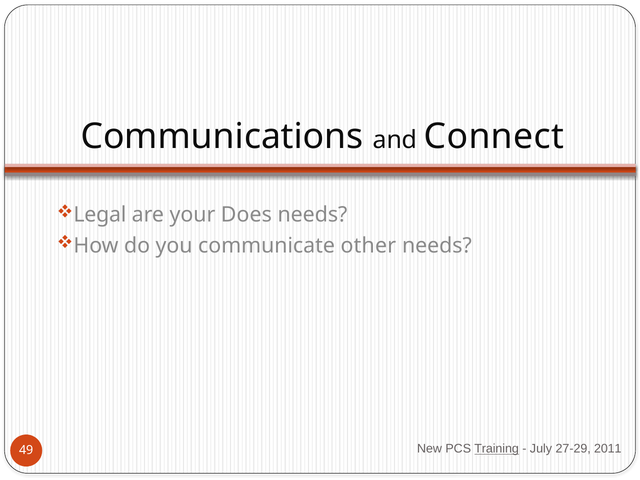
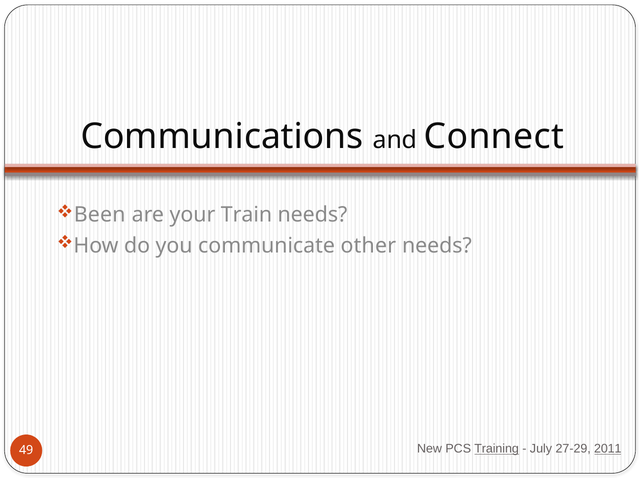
Legal: Legal -> Been (100, 215)
Does: Does -> Train (246, 215)
2011 underline: none -> present (608, 449)
